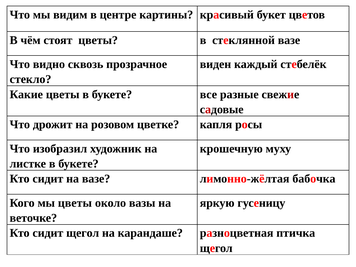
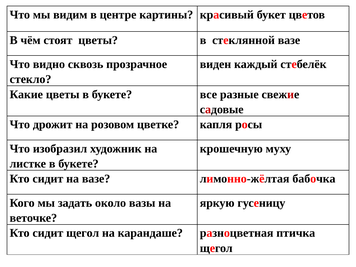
мы цветы: цветы -> задать (75, 203)
